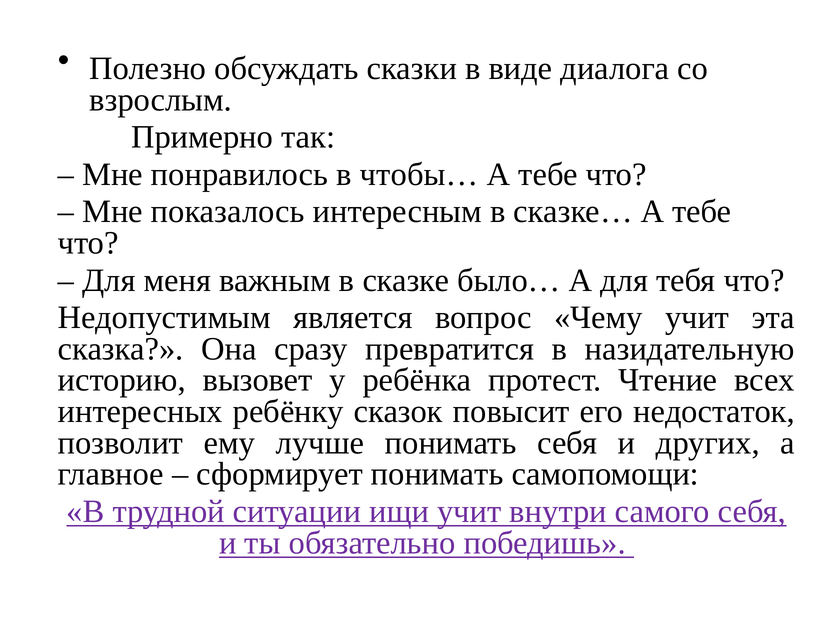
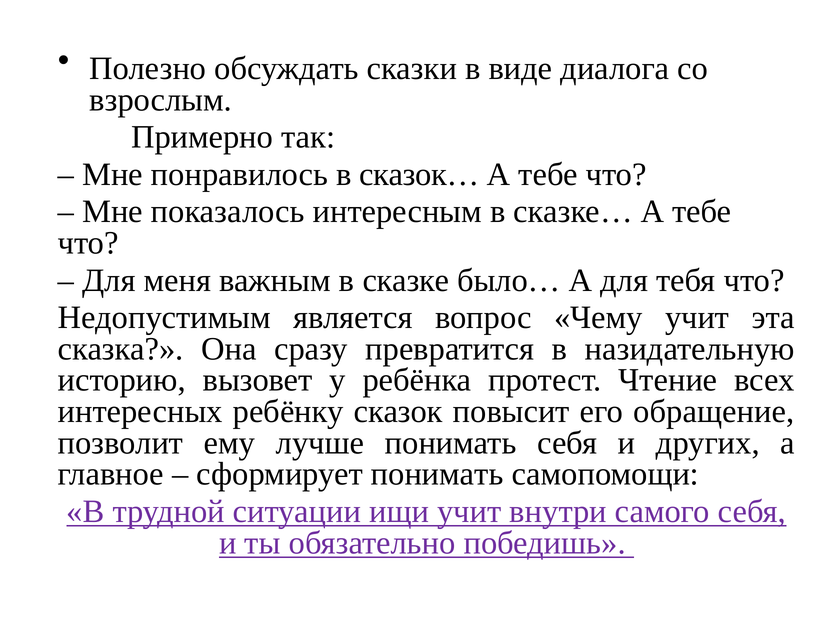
чтобы…: чтобы… -> сказок… (419, 174)
недостаток: недостаток -> обращение (714, 411)
